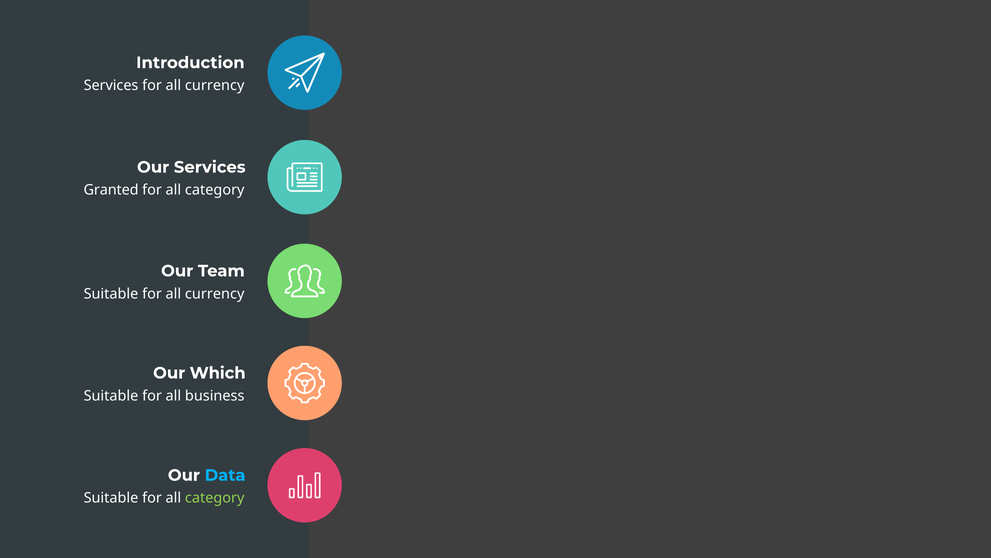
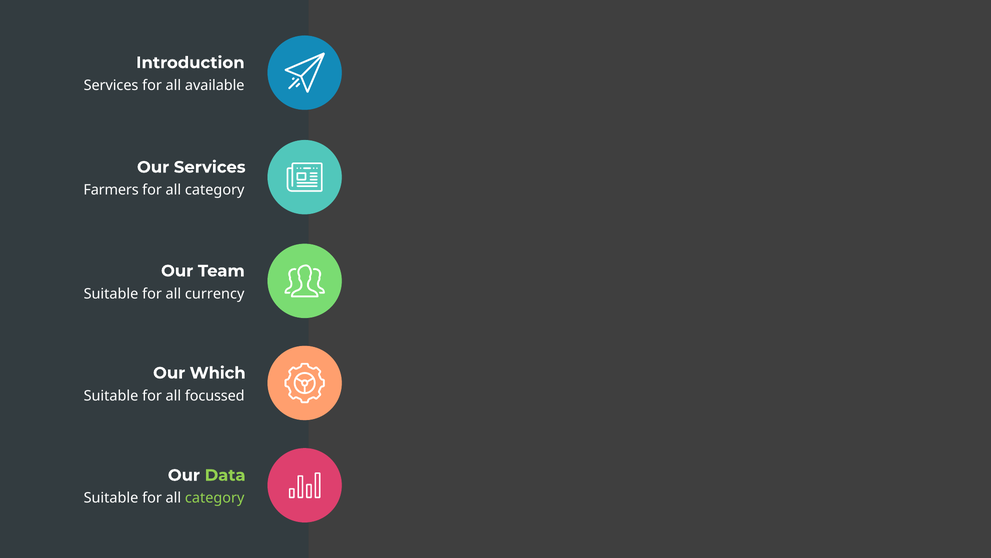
currency: currency -> available (215, 86)
Granted: Granted -> Farmers (111, 190)
business: business -> focussed (215, 396)
Data colour: light blue -> light green (225, 475)
